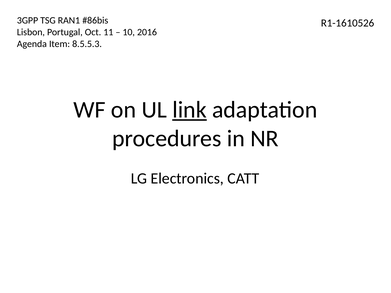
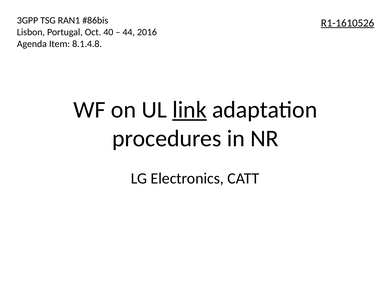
R1-1610526 underline: none -> present (348, 23)
11: 11 -> 40 (108, 32)
10: 10 -> 44 (129, 32)
8.5.5.3: 8.5.5.3 -> 8.1.4.8 (87, 44)
